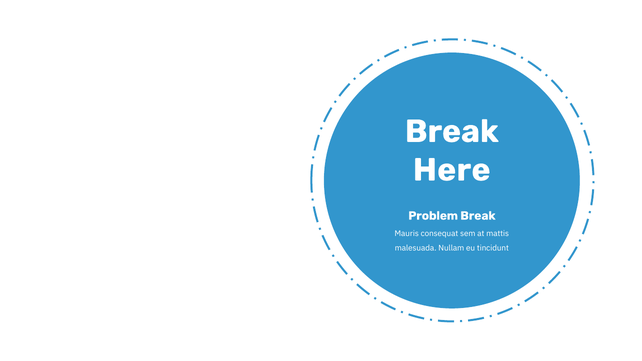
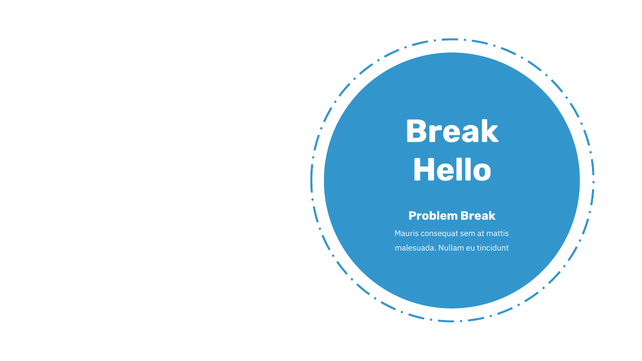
Here: Here -> Hello (452, 170)
